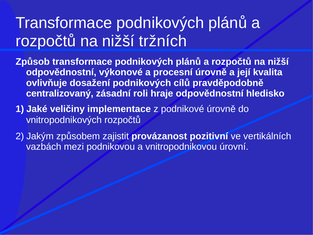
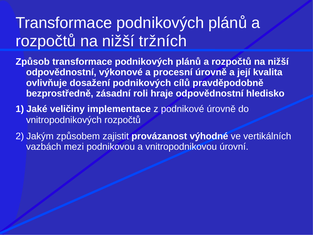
centralizovaný: centralizovaný -> bezprostředně (60, 93)
pozitivní: pozitivní -> výhodné (209, 136)
